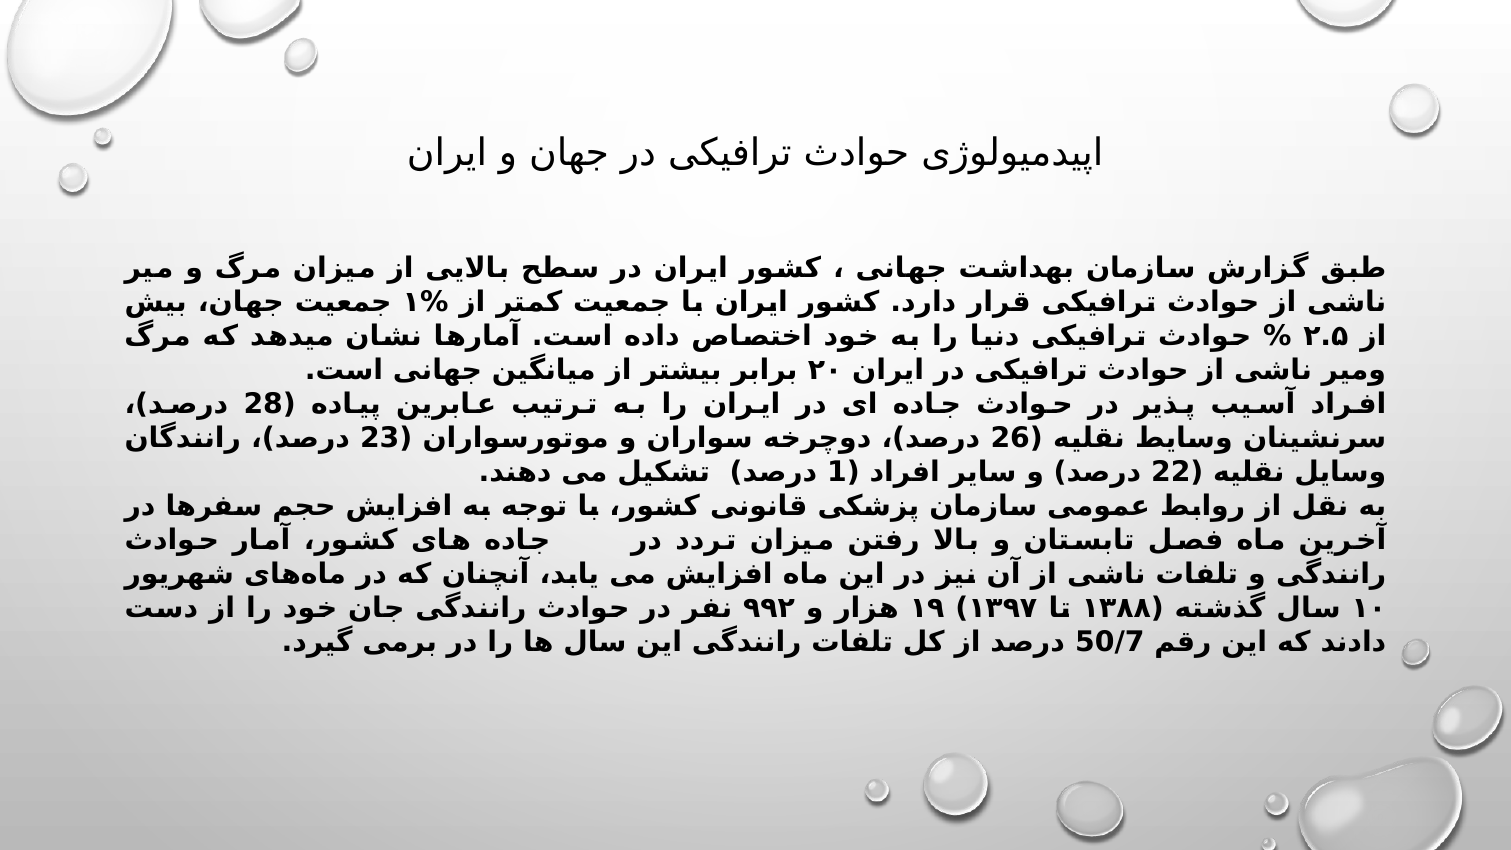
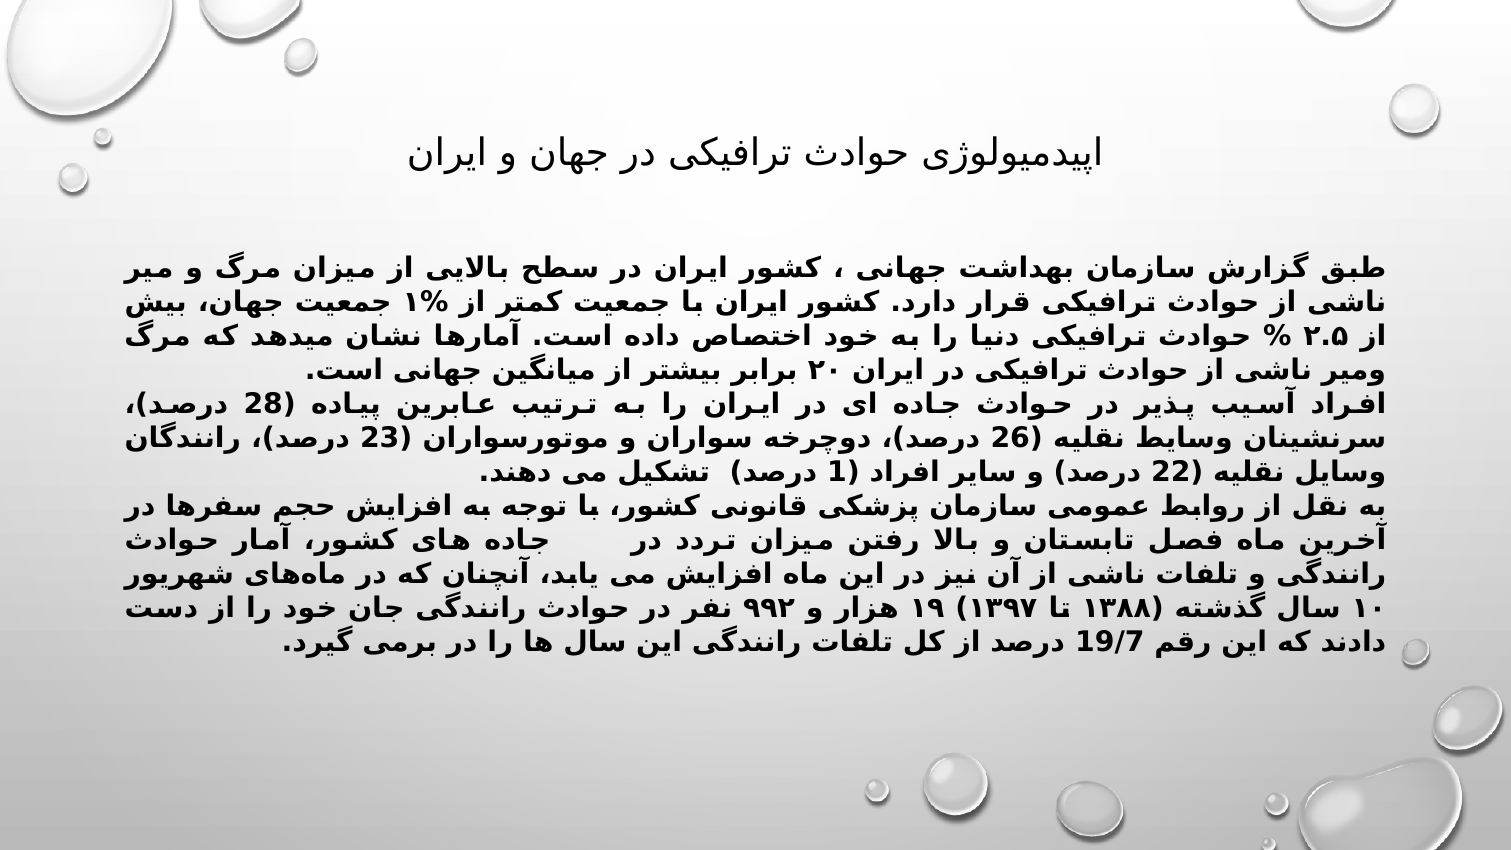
50/7: 50/7 -> 19/7 (1110, 642)
